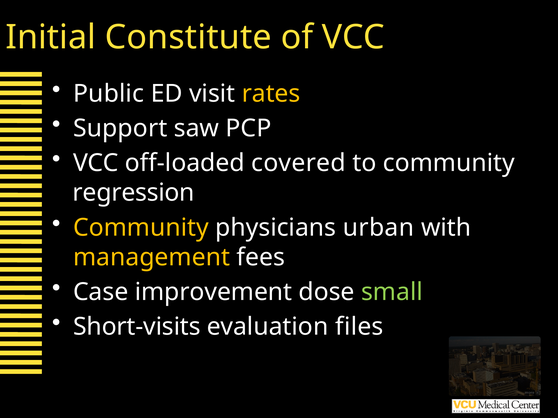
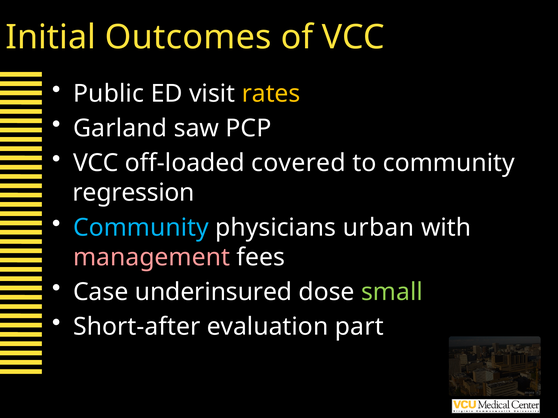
Constitute: Constitute -> Outcomes (188, 37)
Support: Support -> Garland (120, 129)
Community colour: yellow -> light blue (141, 228)
management colour: yellow -> pink (152, 258)
improvement: improvement -> underinsured (214, 292)
Short-visits: Short-visits -> Short-after (137, 327)
files: files -> part (359, 327)
